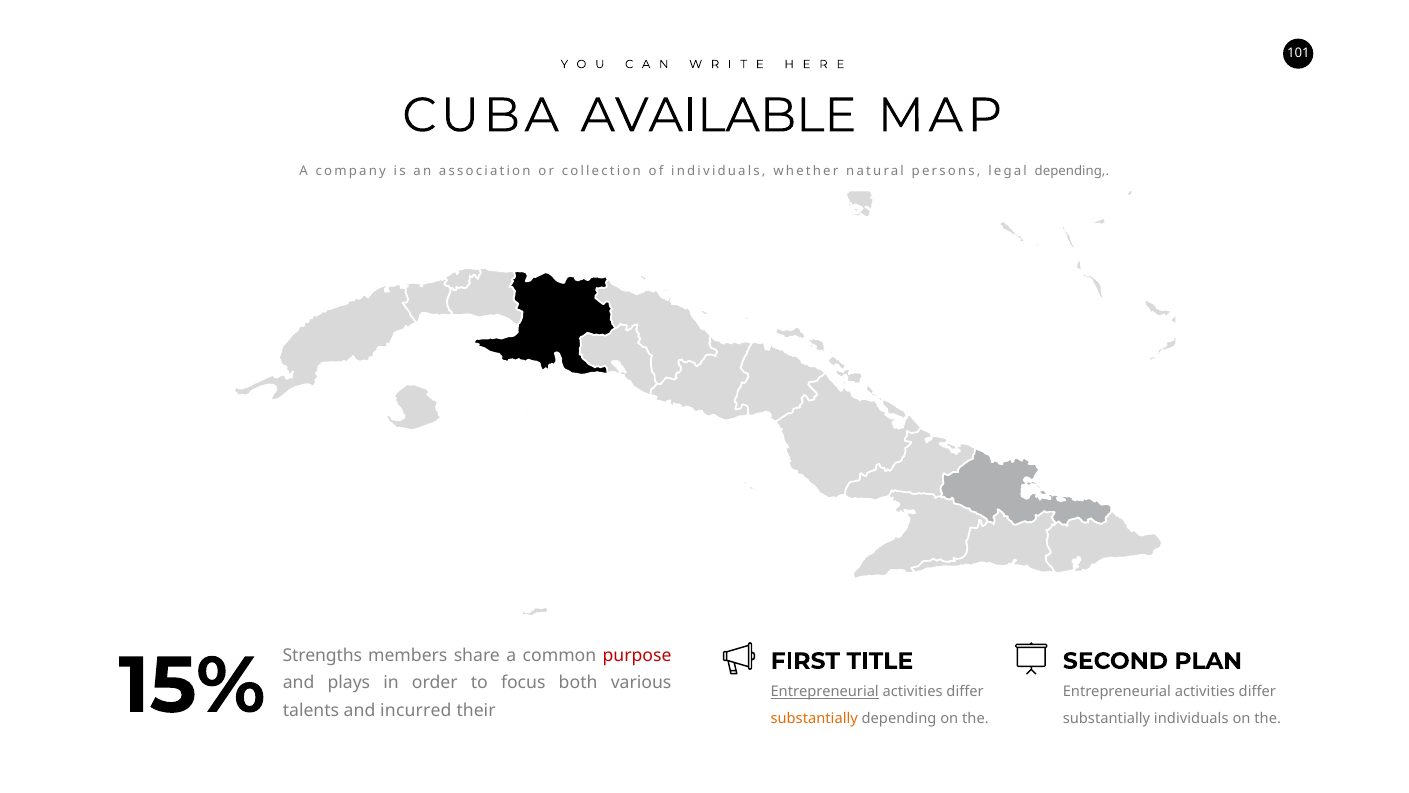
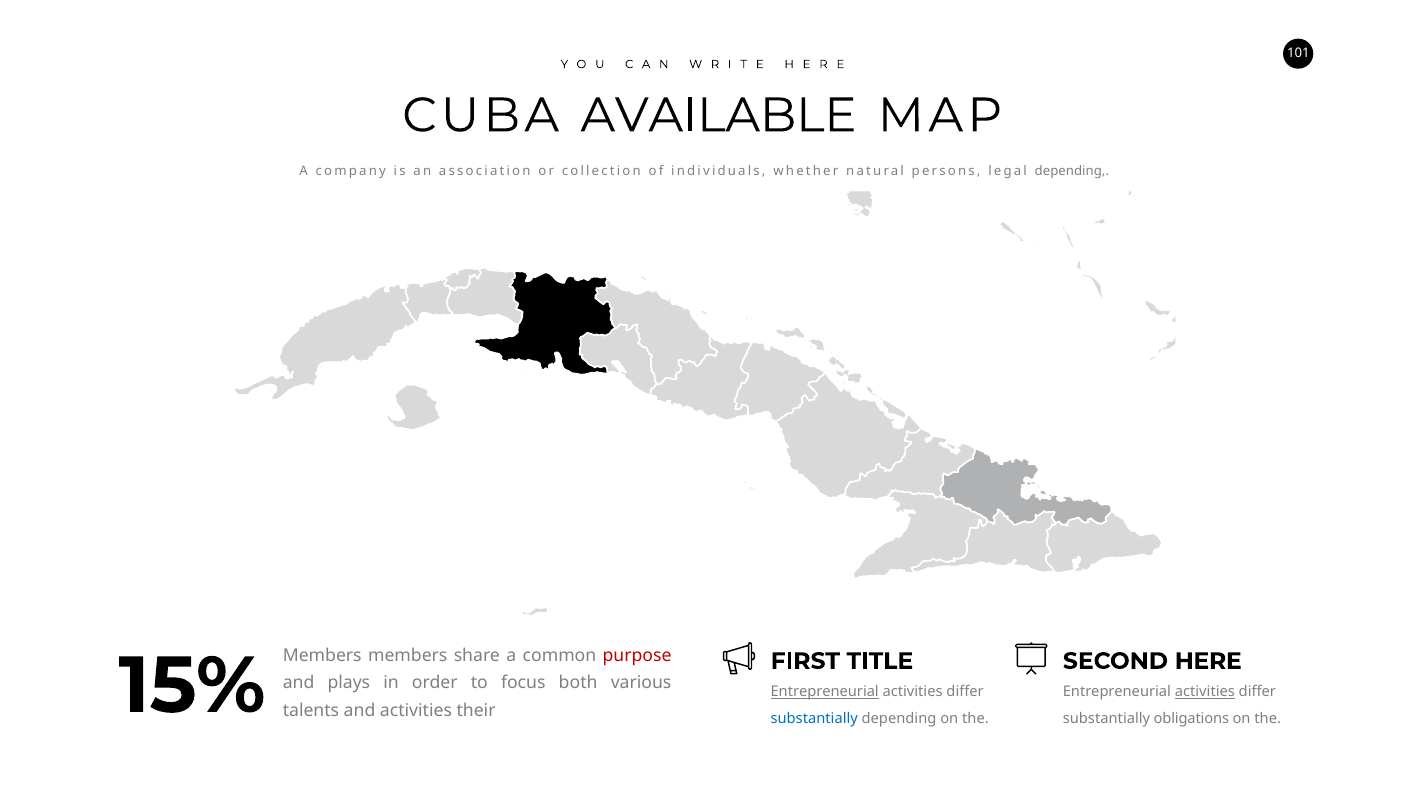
Strengths: Strengths -> Members (322, 655)
PLAN: PLAN -> HERE (1208, 661)
activities underline: none -> present (1205, 692)
and incurred: incurred -> activities (416, 710)
substantially colour: orange -> blue (814, 718)
substantially individuals: individuals -> obligations (1191, 718)
